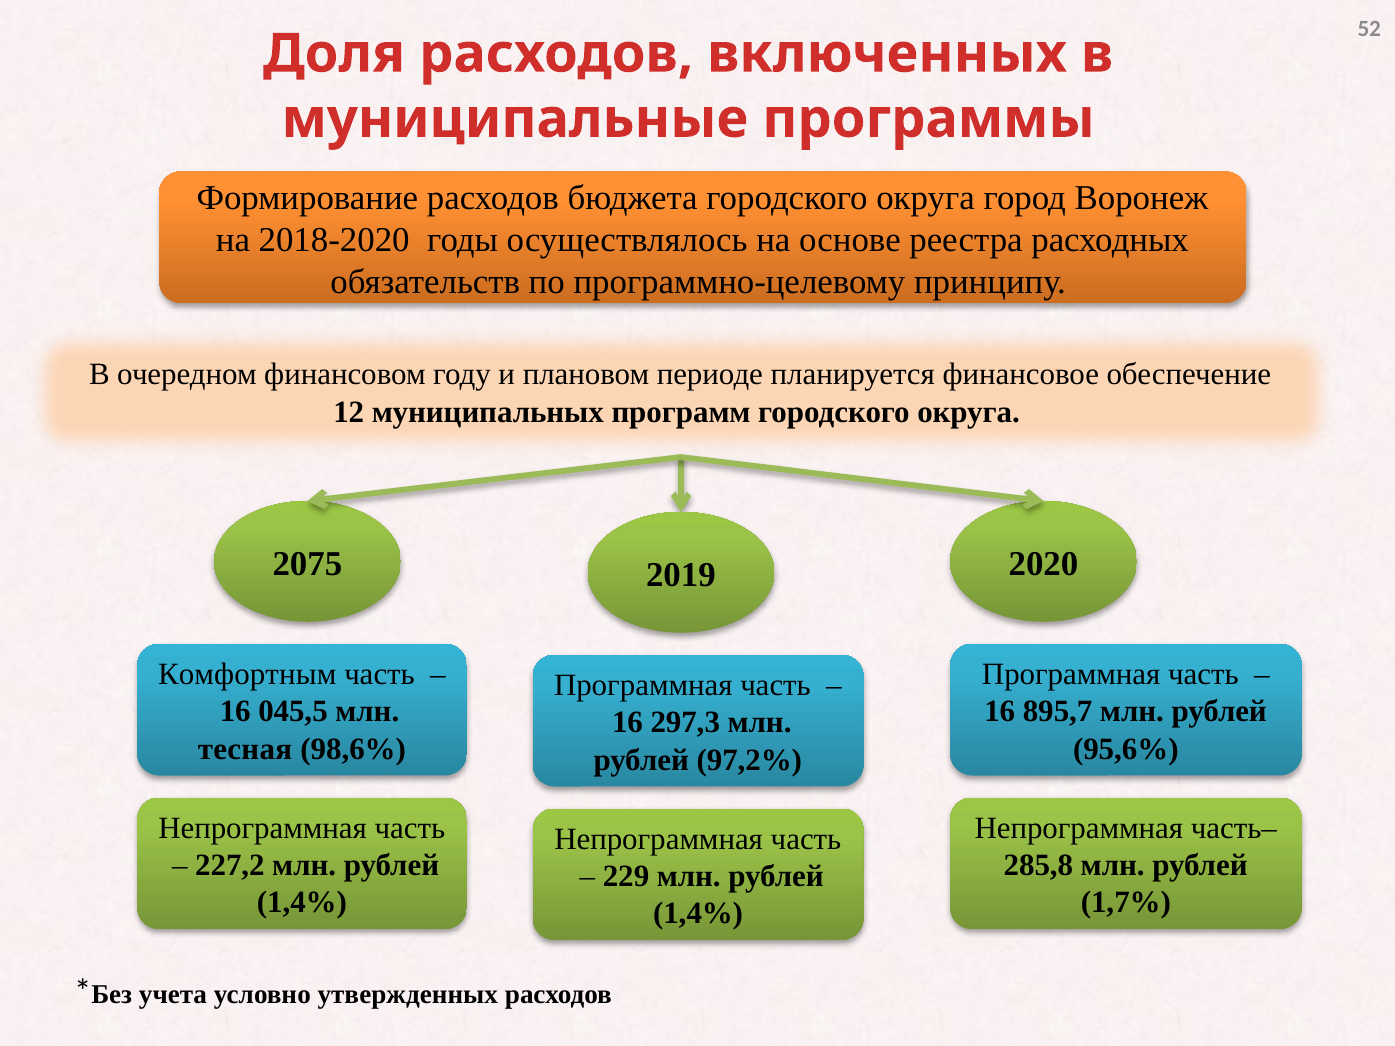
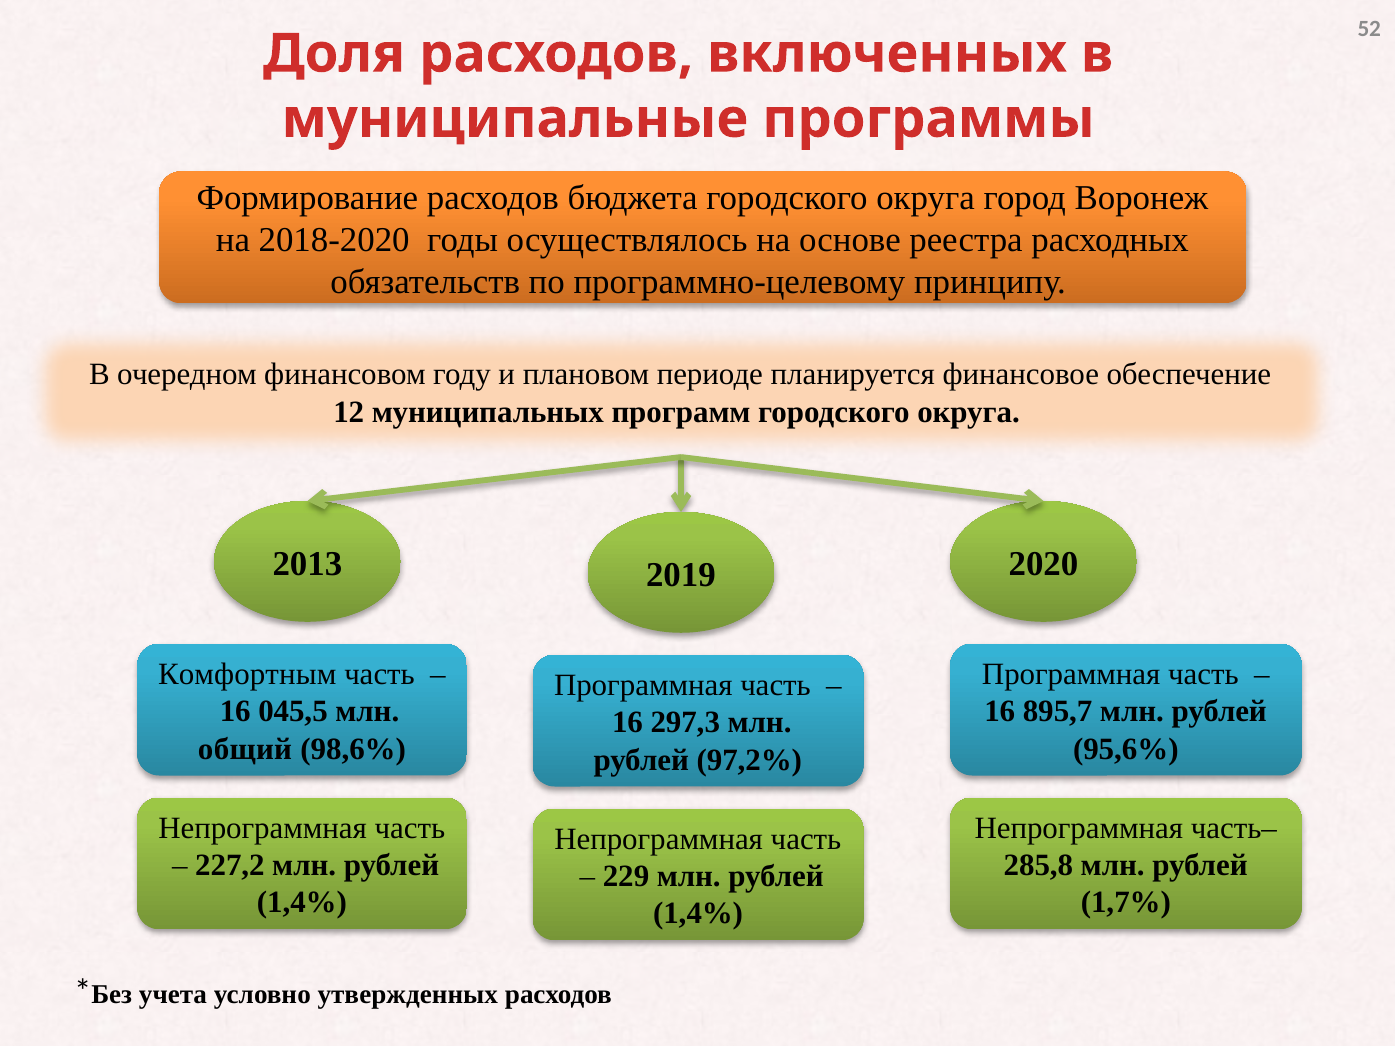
2075: 2075 -> 2013 (307, 564)
тесная: тесная -> общий (245, 749)
